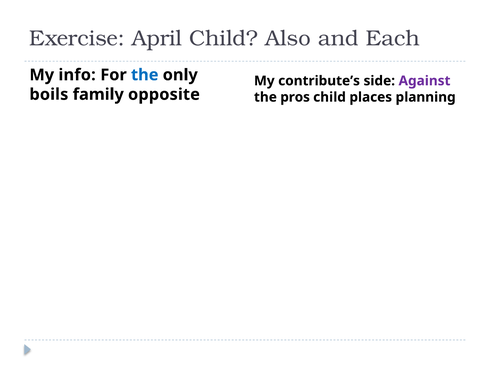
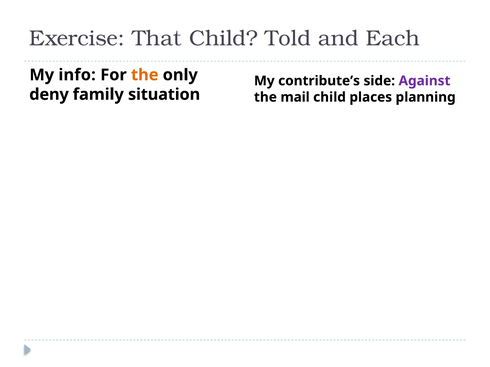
April: April -> That (157, 38)
Also: Also -> Told (288, 38)
the colour: blue -> orange (145, 75)
boils: boils -> deny (49, 95)
opposite: opposite -> situation (164, 95)
pros: pros -> mail (295, 97)
